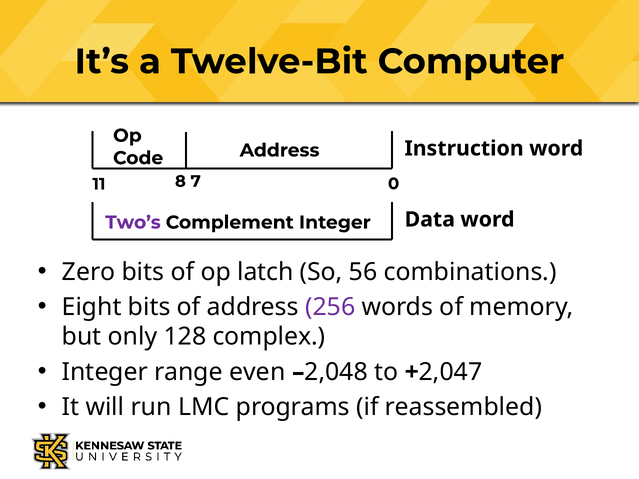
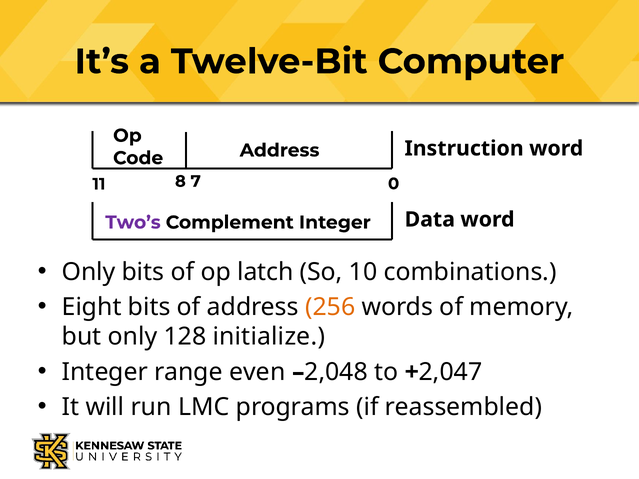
Zero: Zero -> Only (89, 272)
56: 56 -> 10 (363, 272)
256 colour: purple -> orange (330, 307)
complex: complex -> initialize (269, 337)
